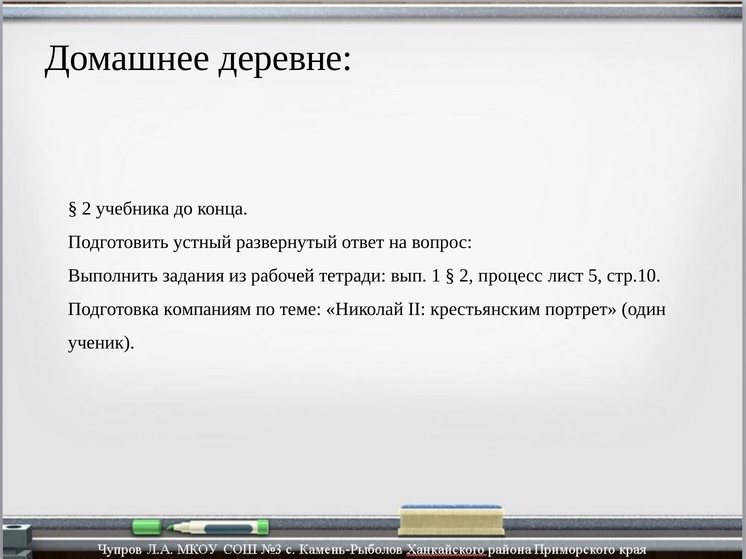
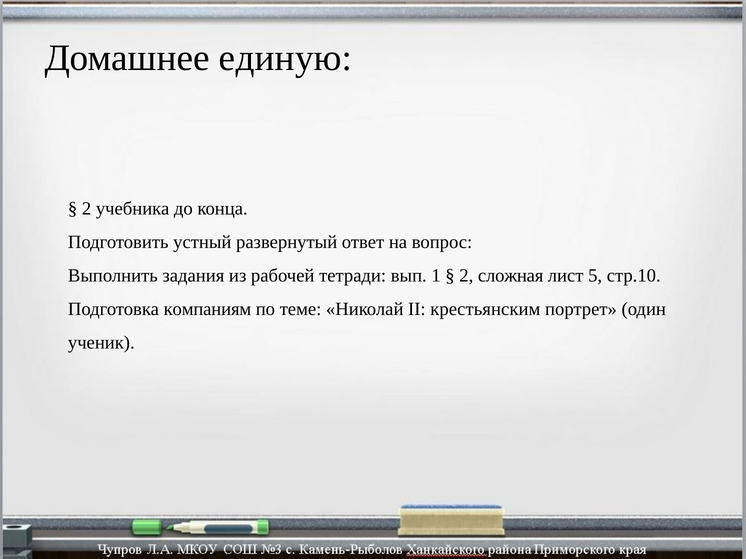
деревне: деревне -> единую (286, 58)
процесс: процесс -> сложная (511, 276)
